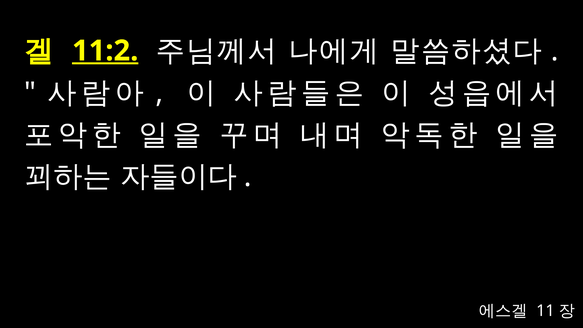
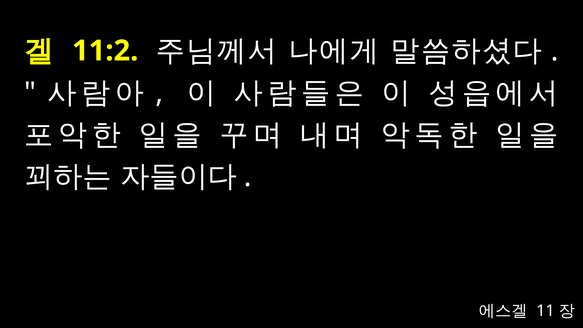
11:2 underline: present -> none (105, 51)
